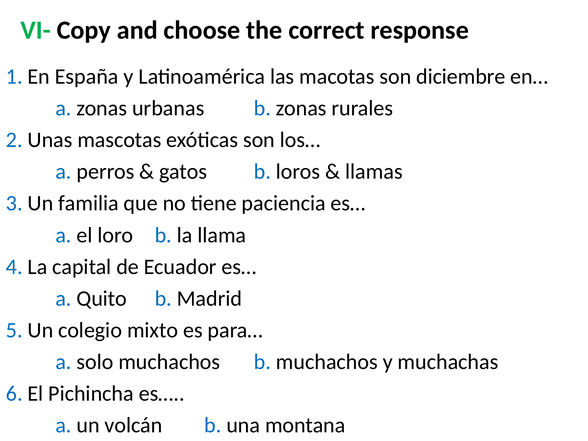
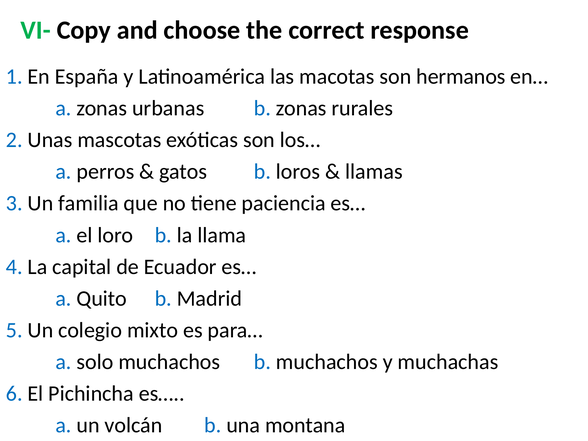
diciembre: diciembre -> hermanos (461, 77)
